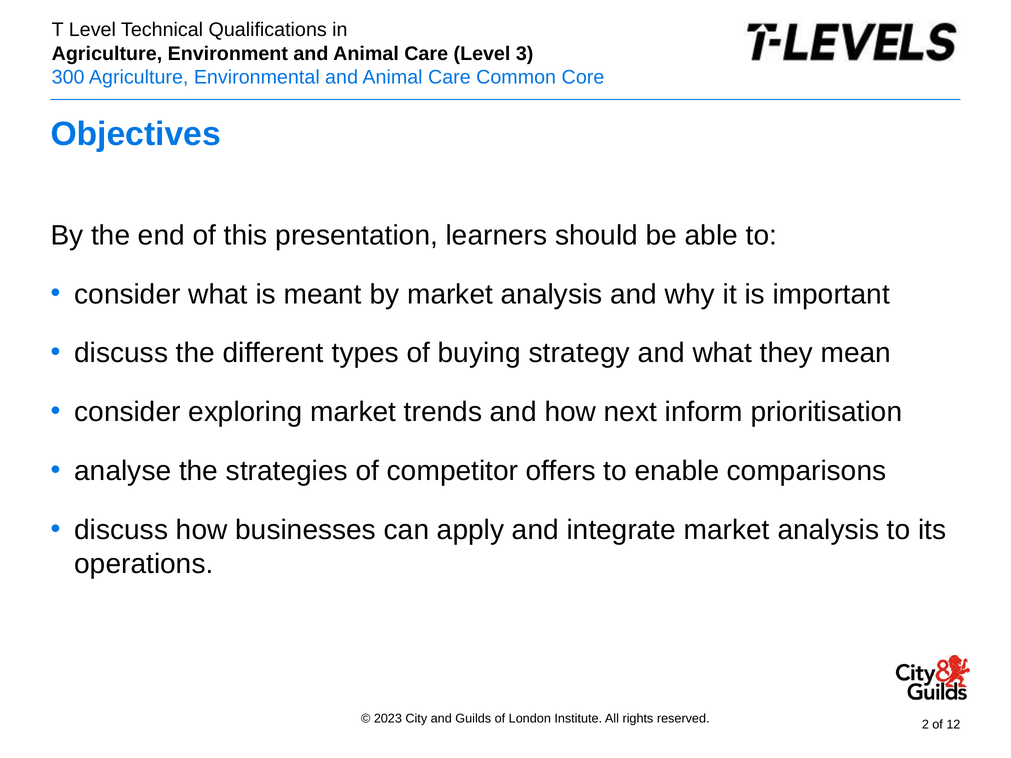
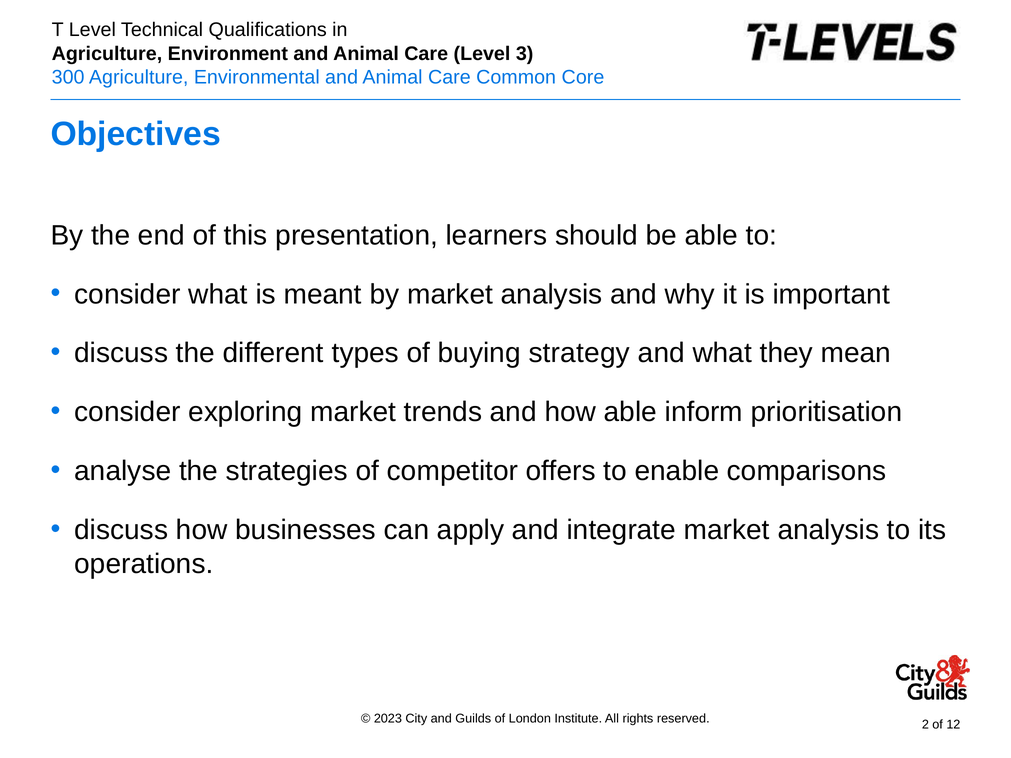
how next: next -> able (630, 412)
